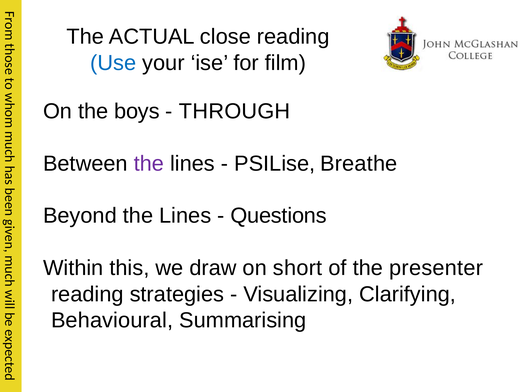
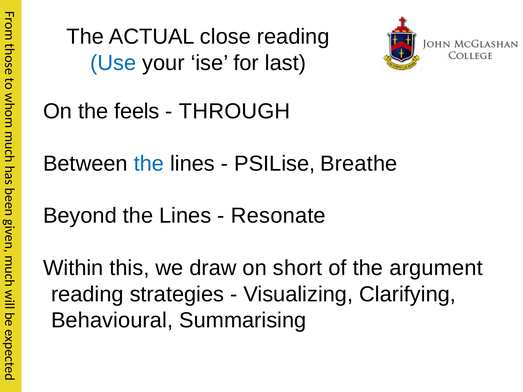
film: film -> last (285, 63)
boys: boys -> feels (137, 111)
the colour: purple -> blue (149, 164)
Questions: Questions -> Resonate (278, 216)
presenter: presenter -> argument (436, 268)
